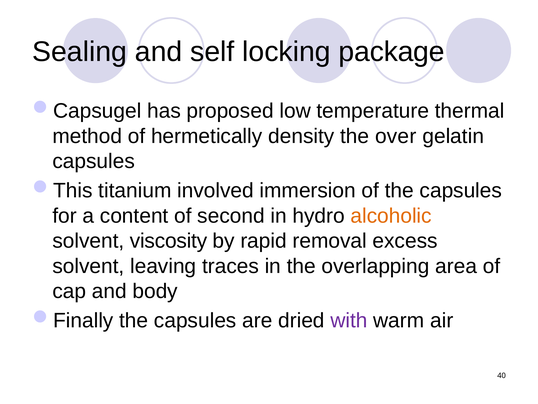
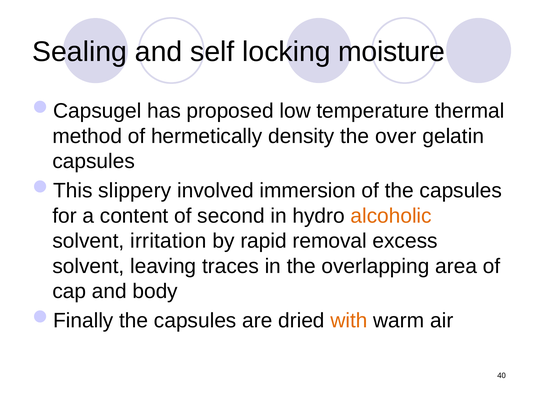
package: package -> moisture (392, 52)
titanium: titanium -> slippery (135, 190)
viscosity: viscosity -> irritation (168, 241)
with colour: purple -> orange (349, 320)
